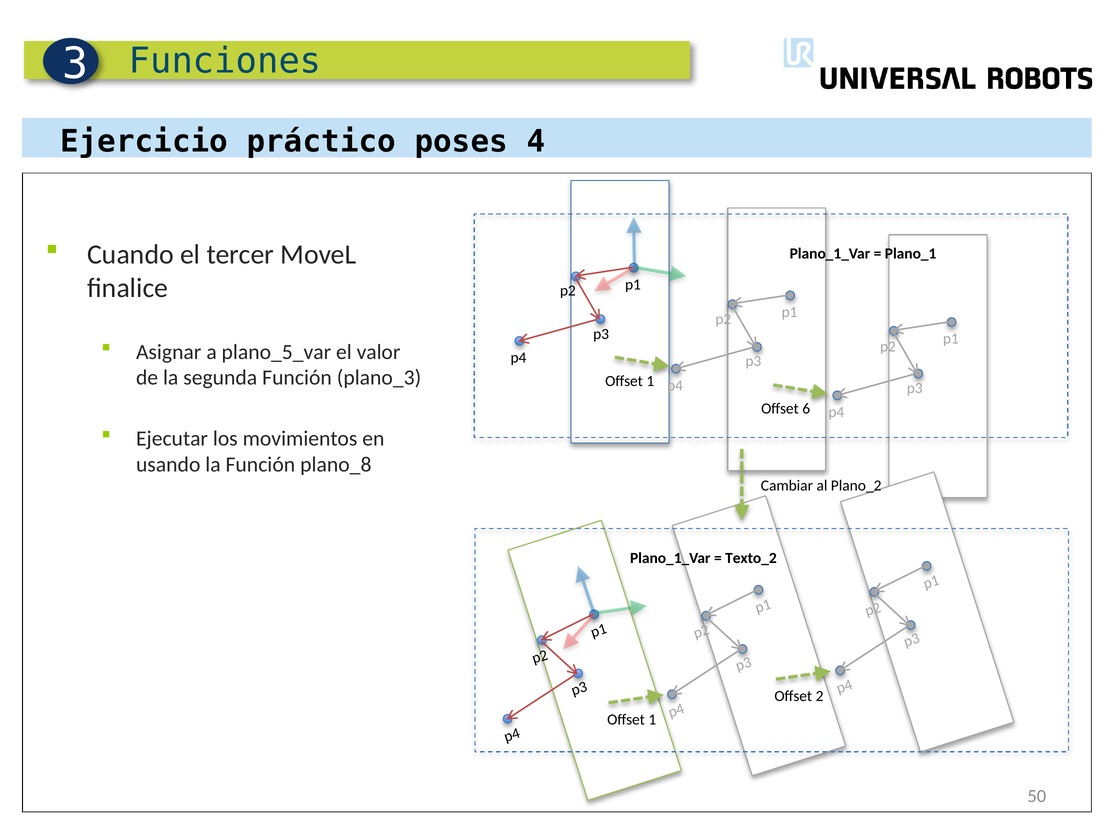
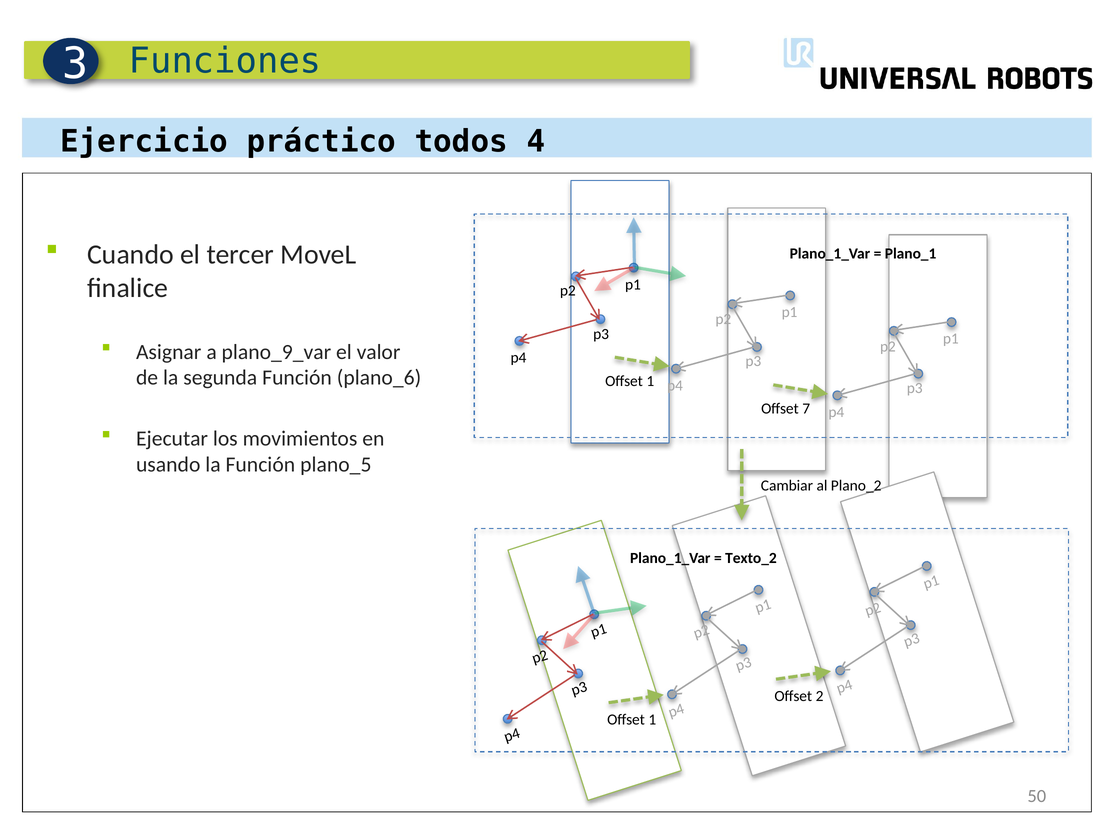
poses: poses -> todos (461, 142)
plano_5_var: plano_5_var -> plano_9_var (276, 352)
plano_3: plano_3 -> plano_6 (379, 378)
6: 6 -> 7 (806, 409)
plano_8: plano_8 -> plano_5 (336, 465)
